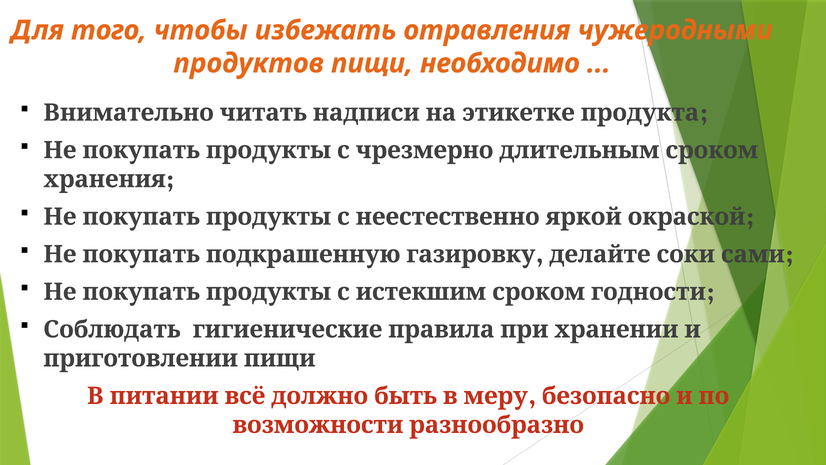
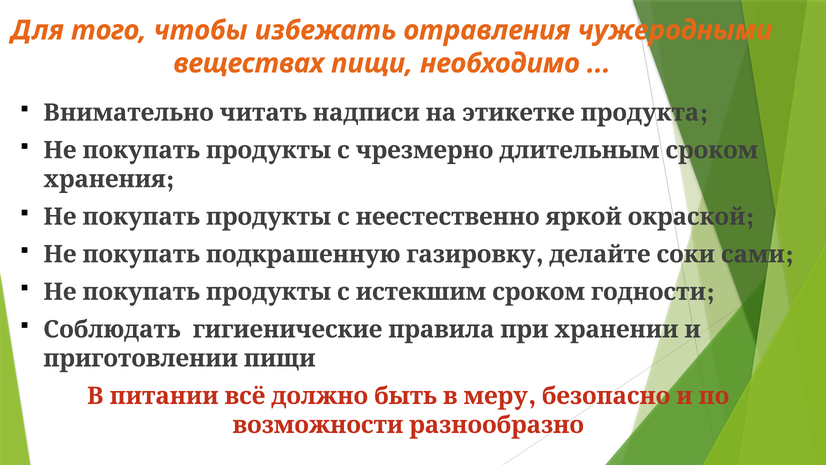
продуктов: продуктов -> веществах (249, 63)
